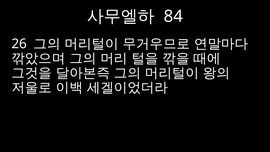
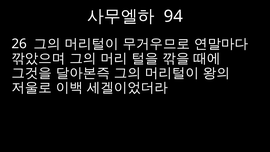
84: 84 -> 94 (173, 16)
